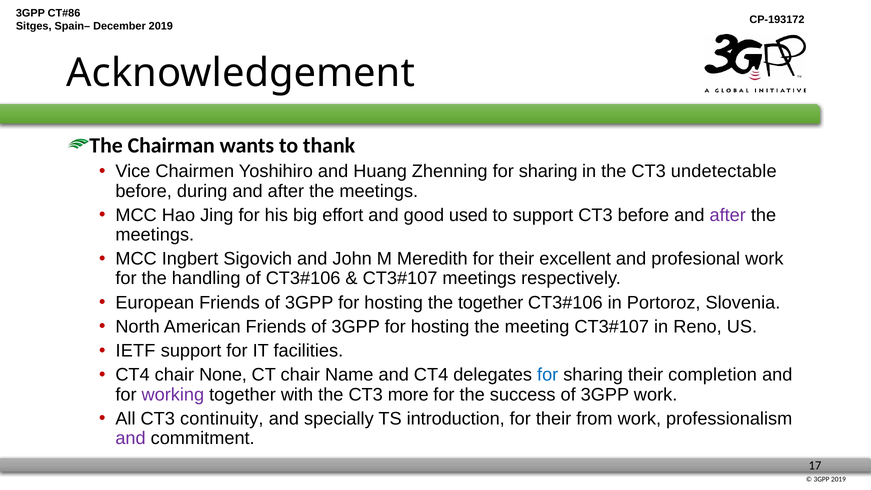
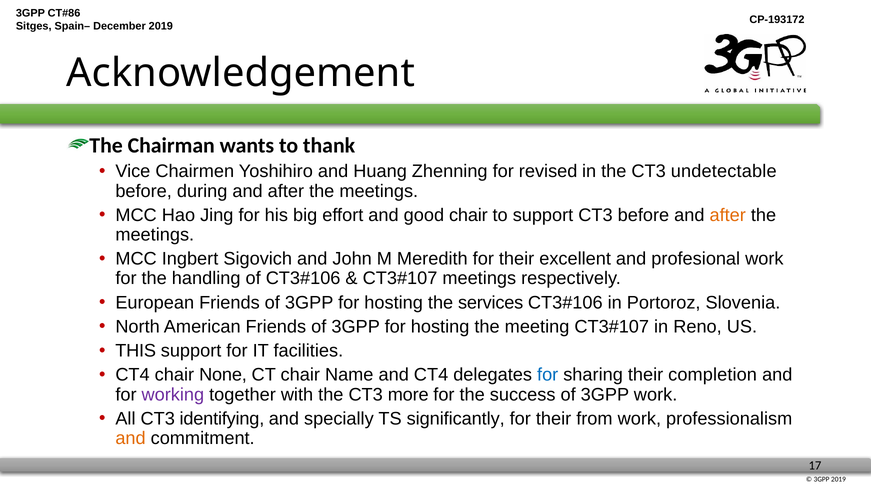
Zhenning for sharing: sharing -> revised (548, 171)
good used: used -> chair (468, 215)
after colour: purple -> orange (728, 215)
the together: together -> services (491, 303)
IETF: IETF -> THIS (136, 351)
continuity: continuity -> identifying (222, 419)
introduction: introduction -> significantly (456, 419)
and colour: purple -> orange (131, 438)
